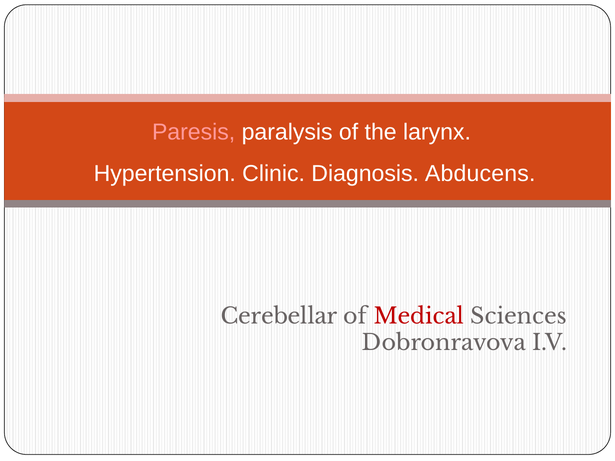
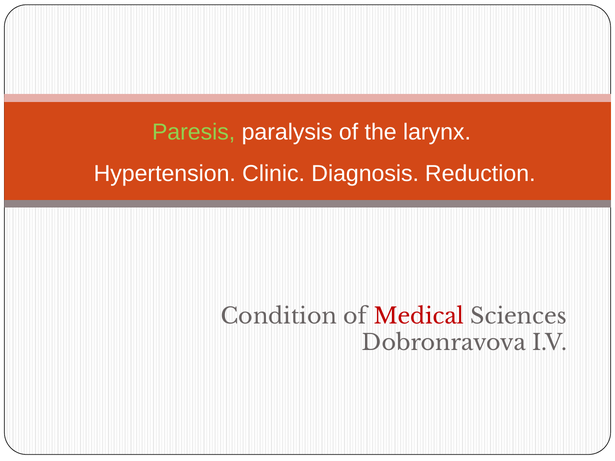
Paresis colour: pink -> light green (194, 132)
Abducens: Abducens -> Reduction (480, 174)
Cerebellar: Cerebellar -> Condition (279, 316)
